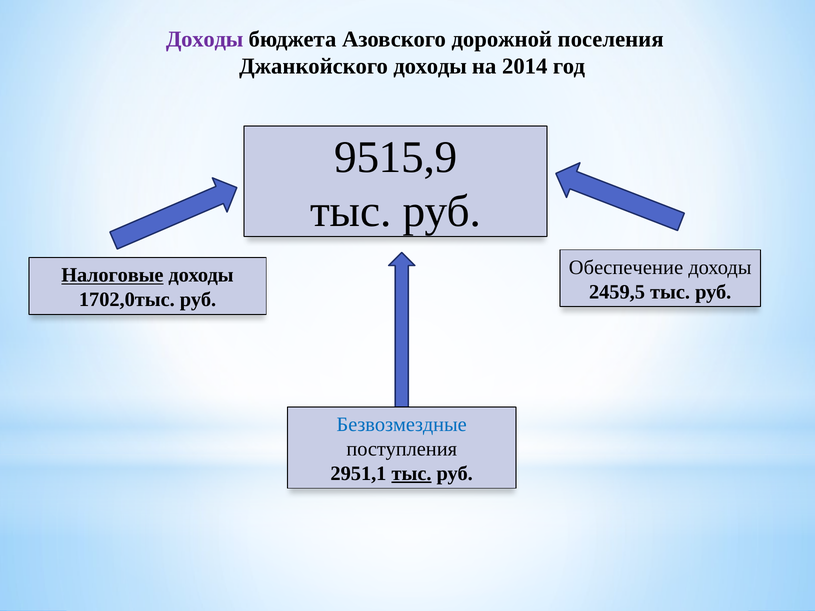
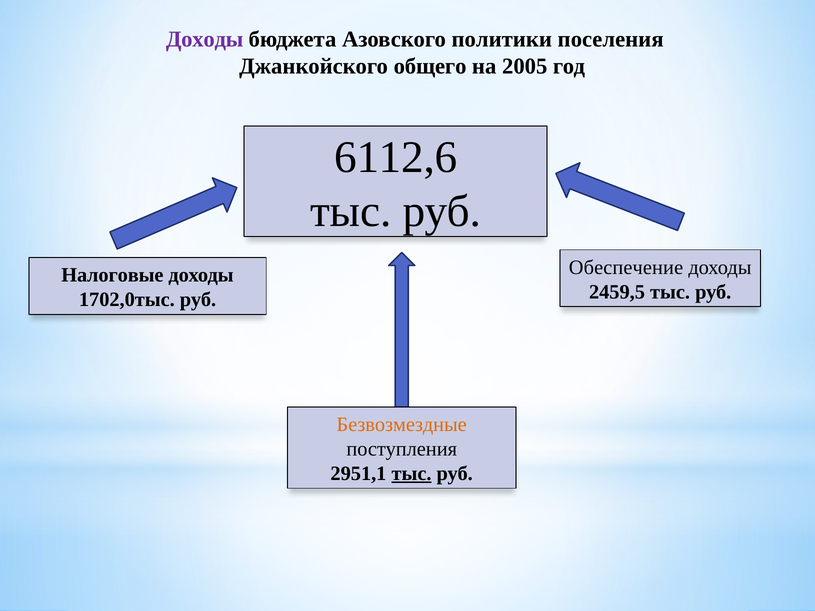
дорожной: дорожной -> политики (502, 39)
Джанкойского доходы: доходы -> общего (430, 66)
2014: 2014 -> 2005 (525, 66)
9515,9: 9515,9 -> 6112,6 (396, 157)
Налоговые underline: present -> none (112, 275)
Безвозмездные colour: blue -> orange (402, 425)
